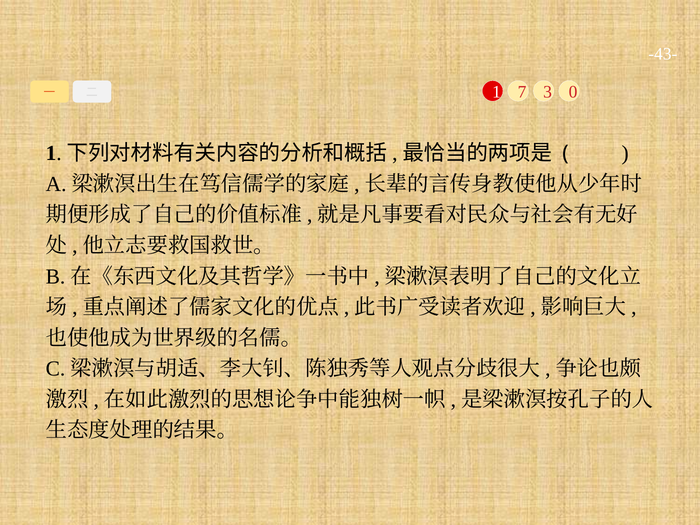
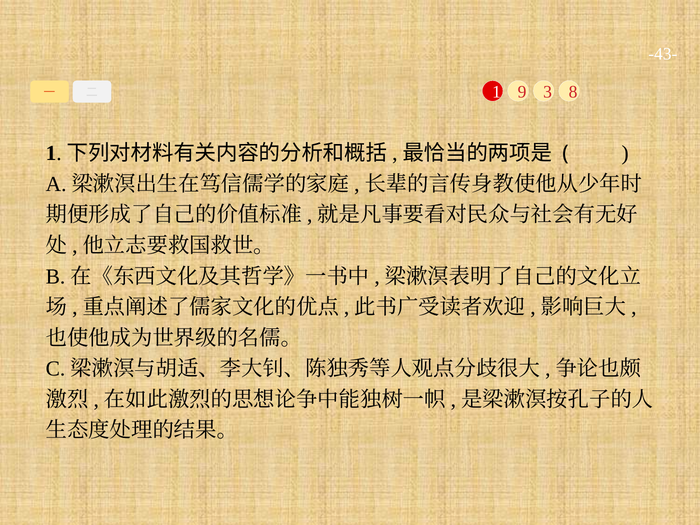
7: 7 -> 9 (522, 92)
0: 0 -> 8 (573, 92)
